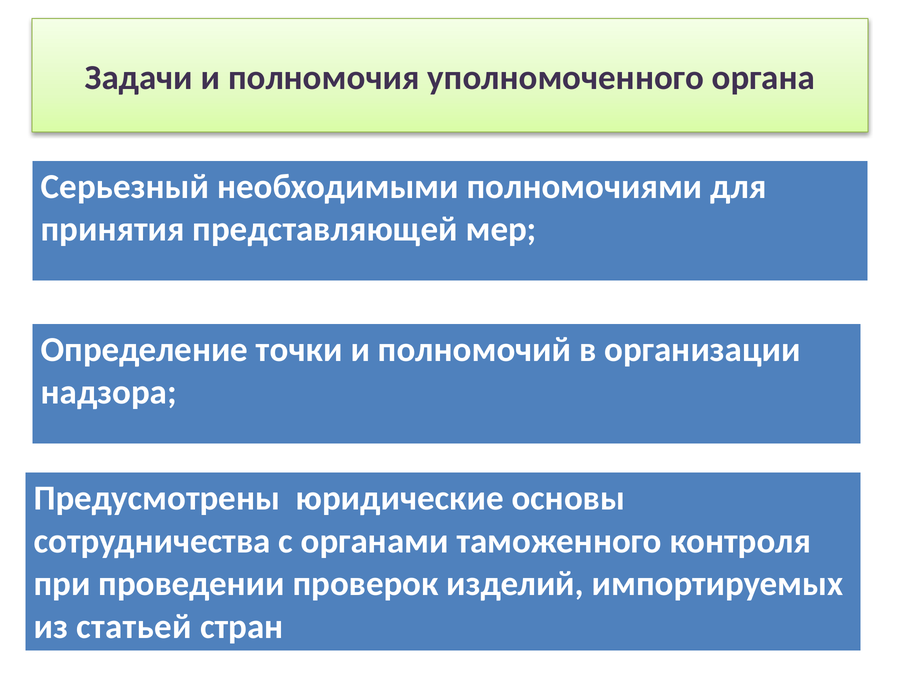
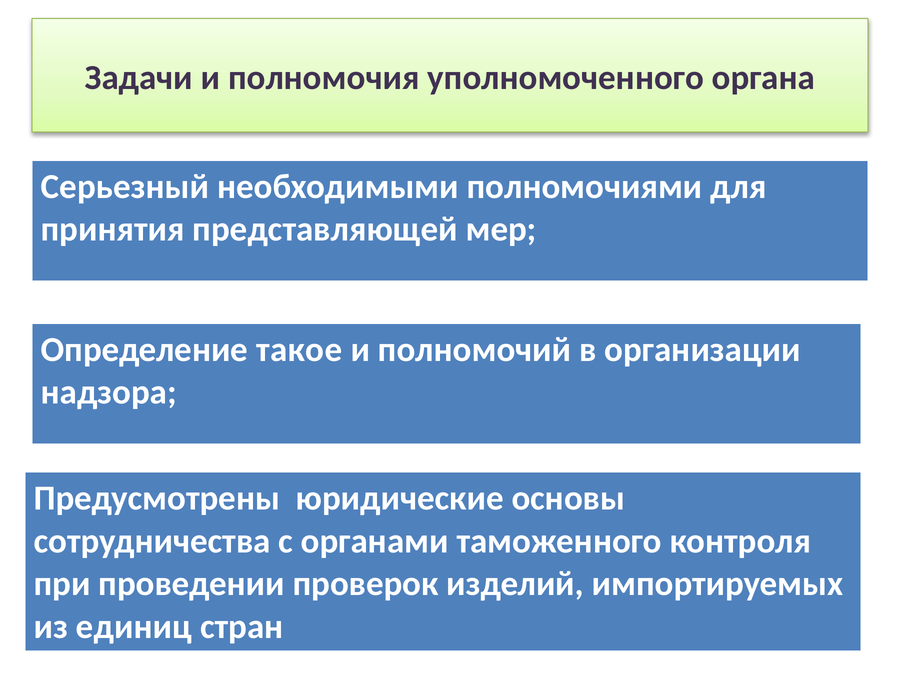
точки: точки -> такое (299, 350)
статьей: статьей -> единиц (134, 627)
